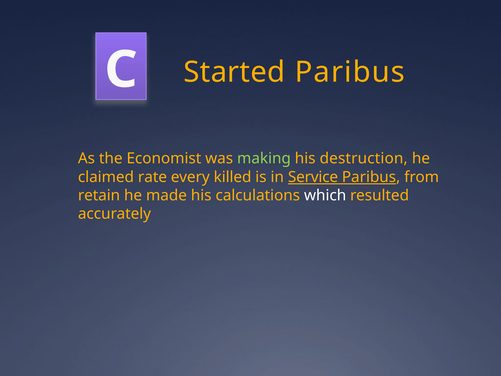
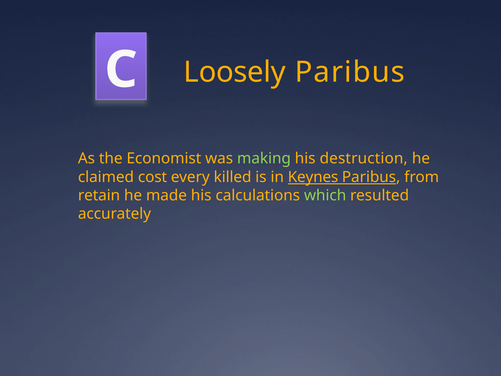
Started: Started -> Loosely (235, 72)
rate: rate -> cost (153, 177)
Service: Service -> Keynes (313, 177)
which colour: white -> light green (325, 195)
